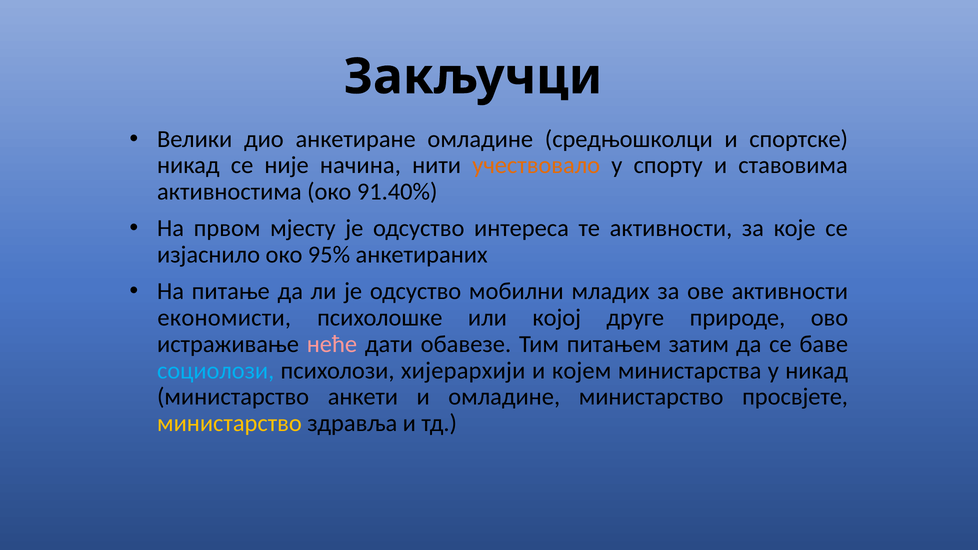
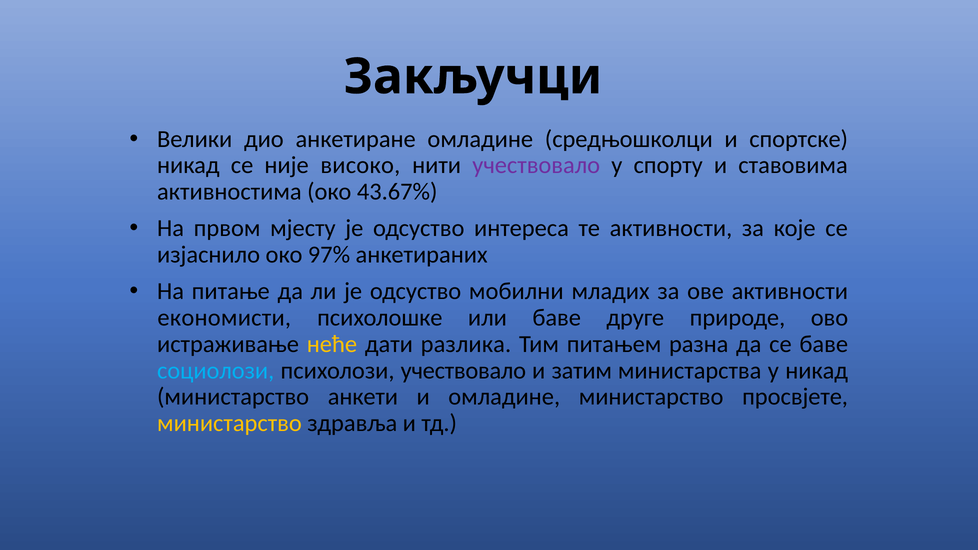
начина: начина -> високо (360, 165)
учествовало colour: orange -> purple (536, 165)
91.40%: 91.40% -> 43.67% (397, 192)
95%: 95% -> 97% (329, 255)
или којој: којој -> баве (557, 318)
неће colour: pink -> yellow (332, 344)
обавезе: обавезе -> разлика (466, 344)
затим: затим -> разна (699, 344)
психолози хијерархији: хијерархији -> учествовало (463, 371)
којем: којем -> затим (582, 371)
